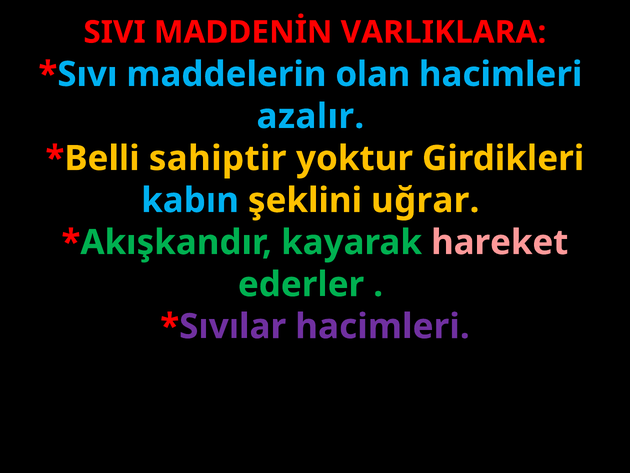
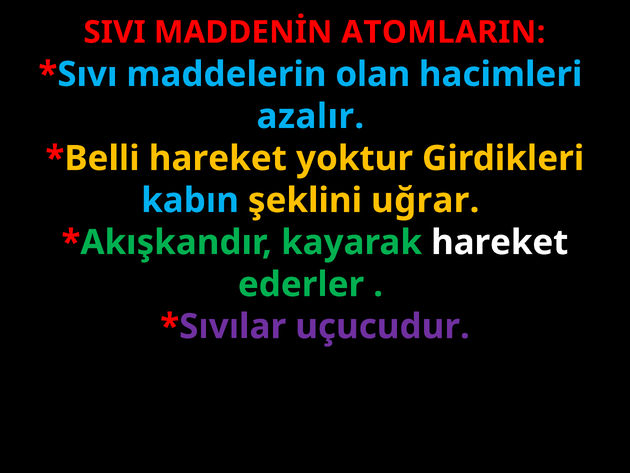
VARLIKLARA: VARLIKLARA -> ATOMLARIN (443, 32)
sahiptir: sahiptir -> hareket (218, 158)
hareket colour: pink -> white (500, 242)
hacimleri: hacimleri -> uçucudur (383, 326)
